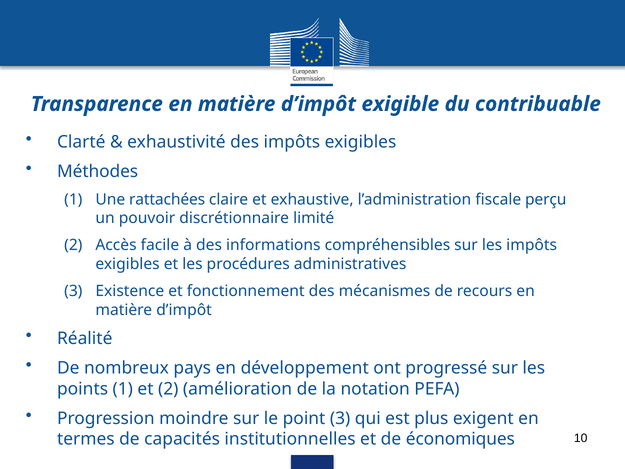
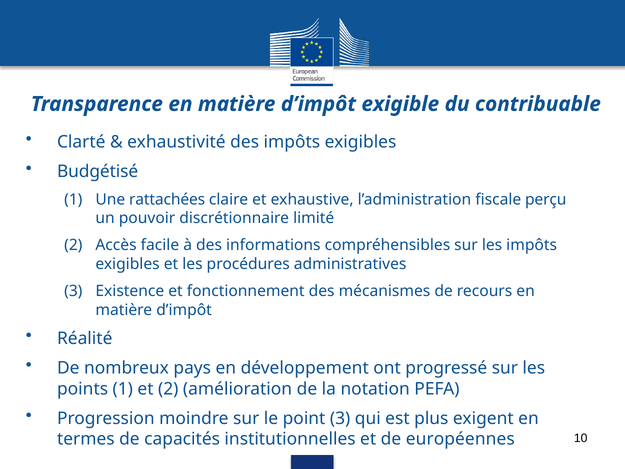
Méthodes: Méthodes -> Budgétisé (98, 171)
économiques: économiques -> européennes (460, 439)
